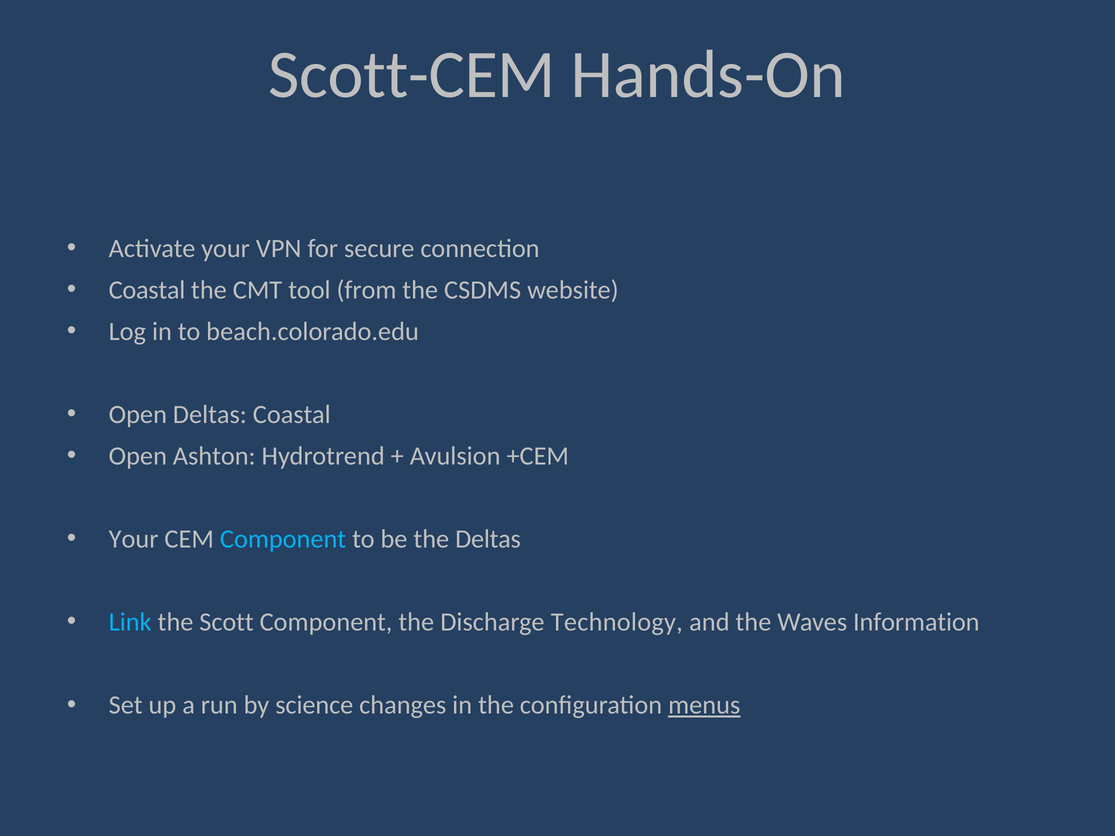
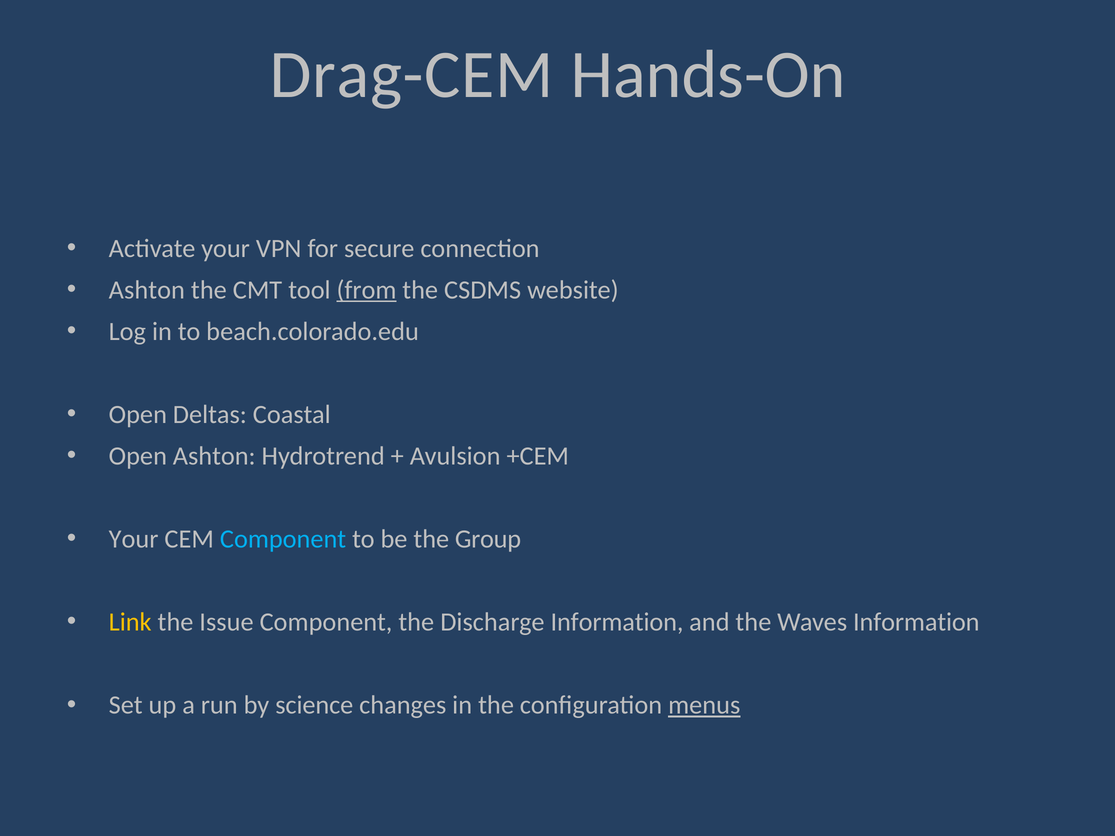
Scott-CEM: Scott-CEM -> Drag-CEM (412, 75)
Coastal: Coastal -> Ashton (147, 290)
from underline: none -> present (366, 290)
the Deltas: Deltas -> Group (488, 539)
Link colour: light blue -> yellow (130, 622)
Scott: Scott -> Issue (226, 622)
Discharge Technology: Technology -> Information (617, 622)
